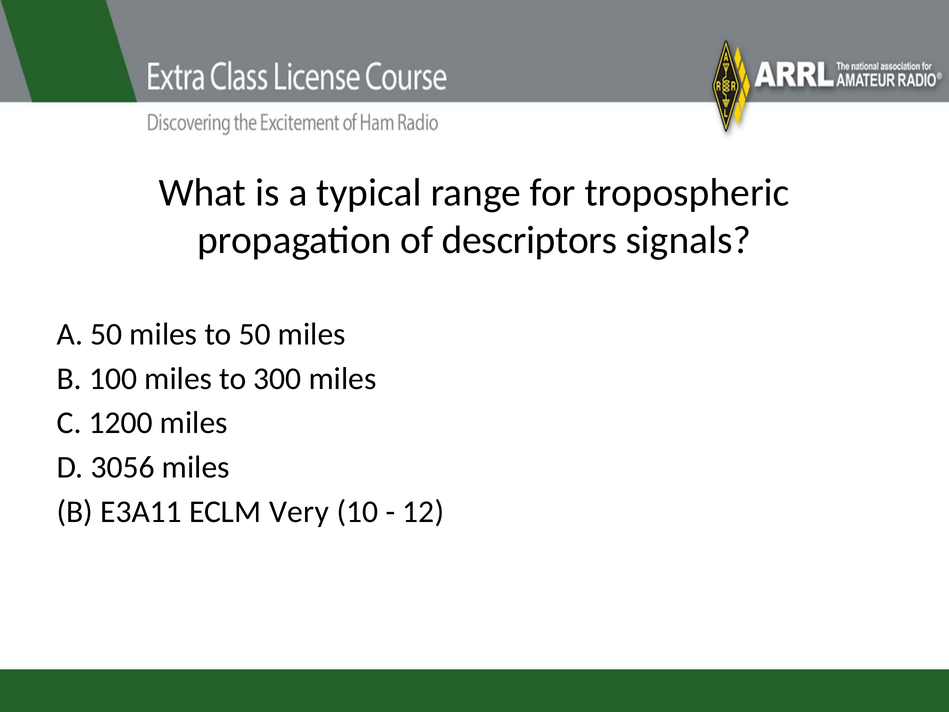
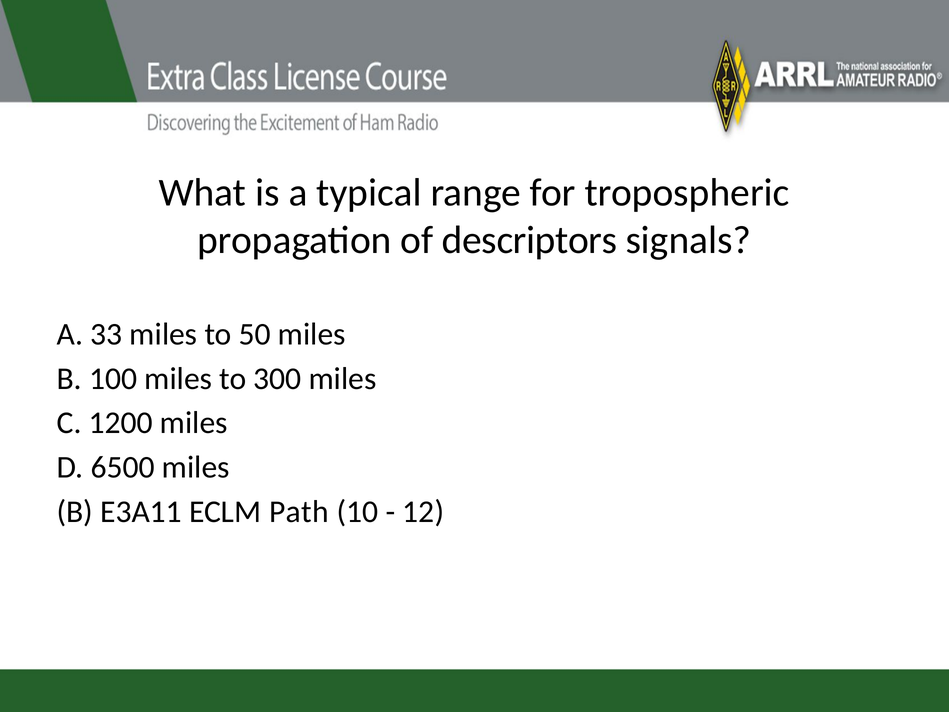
A 50: 50 -> 33 (106, 334)
3056: 3056 -> 6500 (123, 467)
Very: Very -> Path (299, 511)
